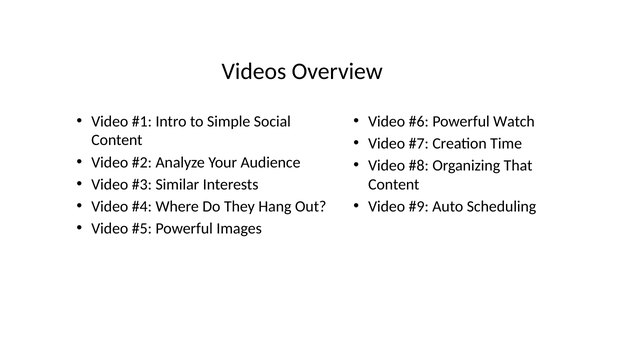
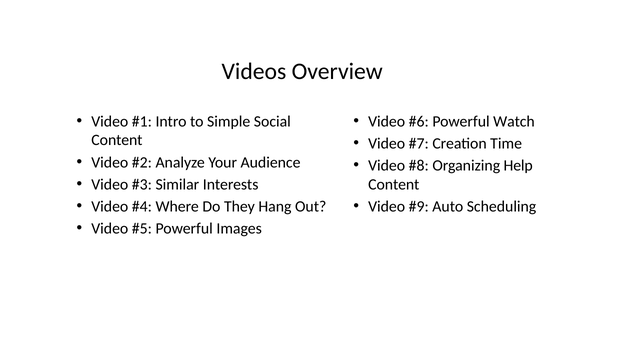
That: That -> Help (518, 165)
